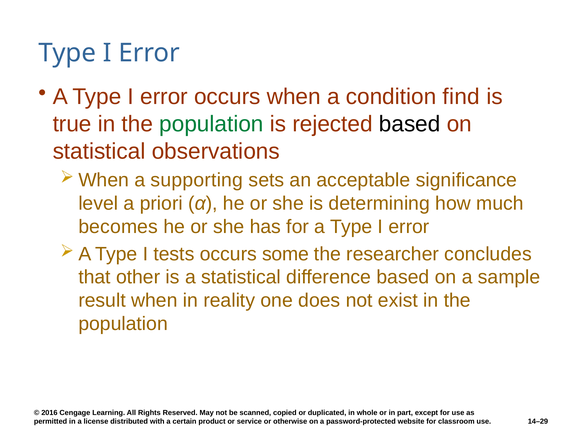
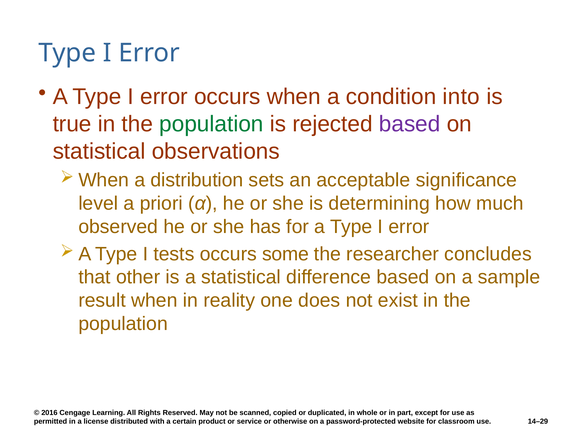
find: find -> into (461, 97)
based colour: black -> purple (410, 124)
supporting: supporting -> distribution (197, 180)
becomes: becomes -> observed (118, 226)
